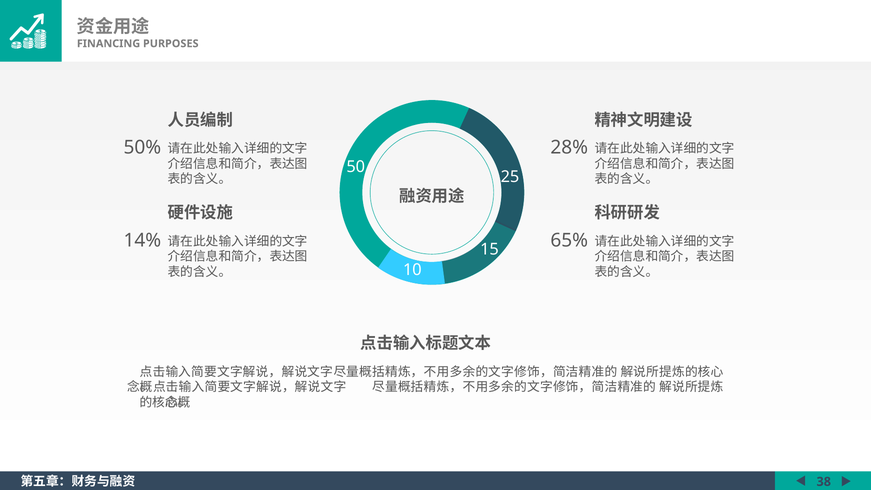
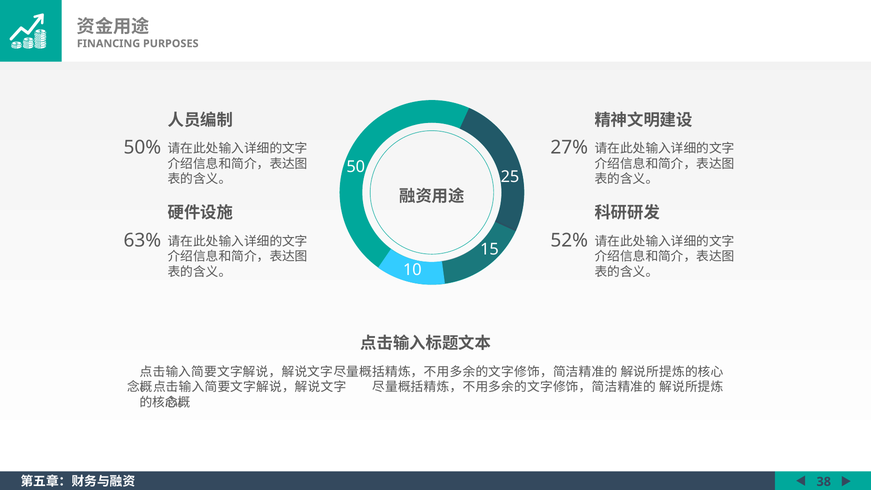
28%: 28% -> 27% (569, 148)
14%: 14% -> 63% (142, 240)
65%: 65% -> 52% (569, 240)
